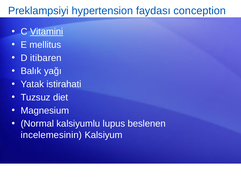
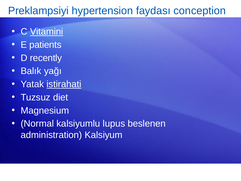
mellitus: mellitus -> patients (45, 45)
itibaren: itibaren -> recently (46, 58)
istirahati underline: none -> present (64, 84)
incelemesinin: incelemesinin -> administration (51, 135)
